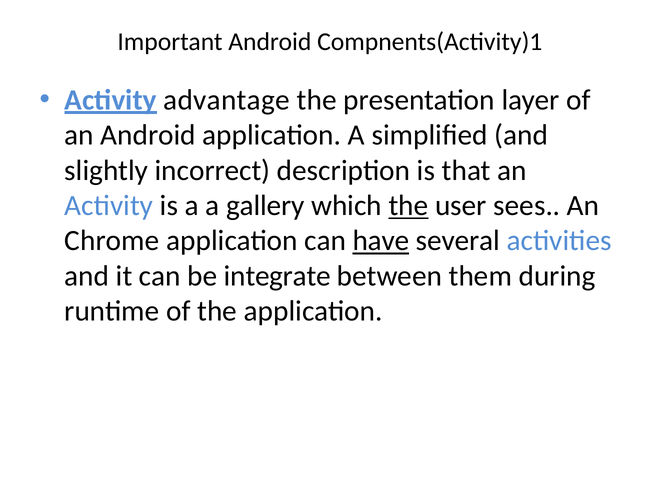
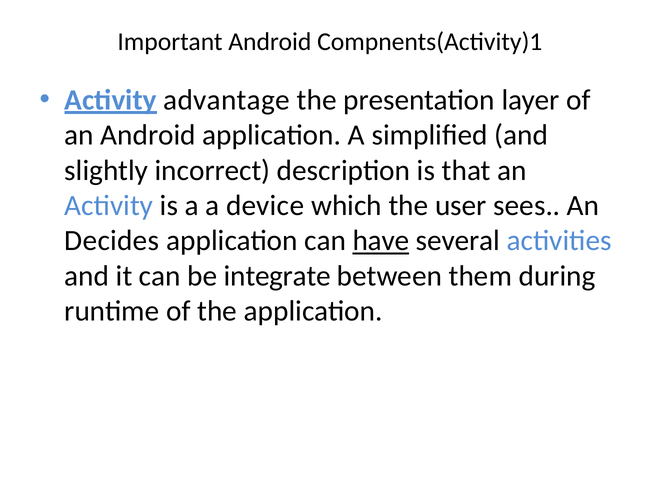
gallery: gallery -> device (265, 206)
the underline: present -> none (408, 206)
Chrome: Chrome -> Decides (112, 241)
